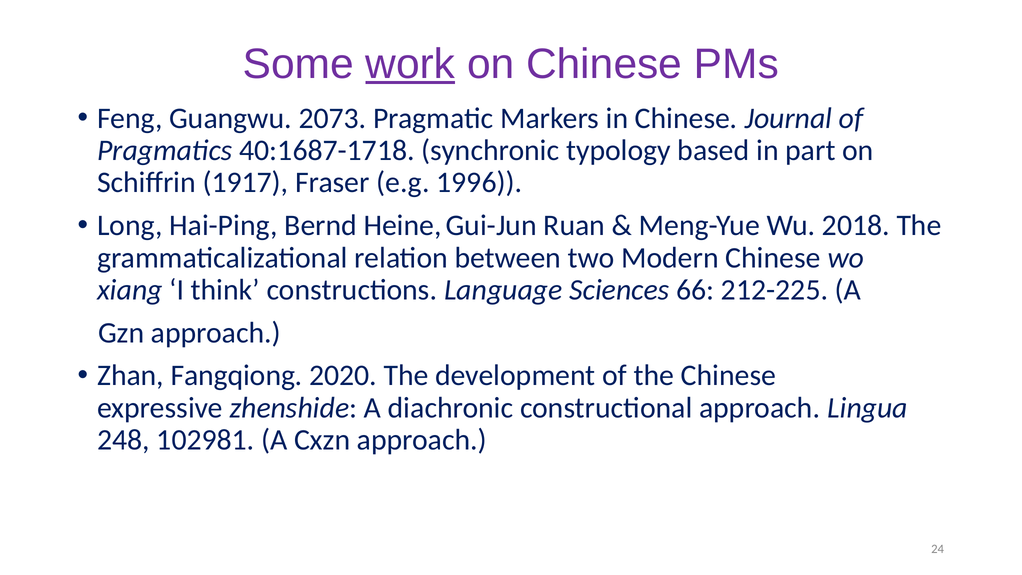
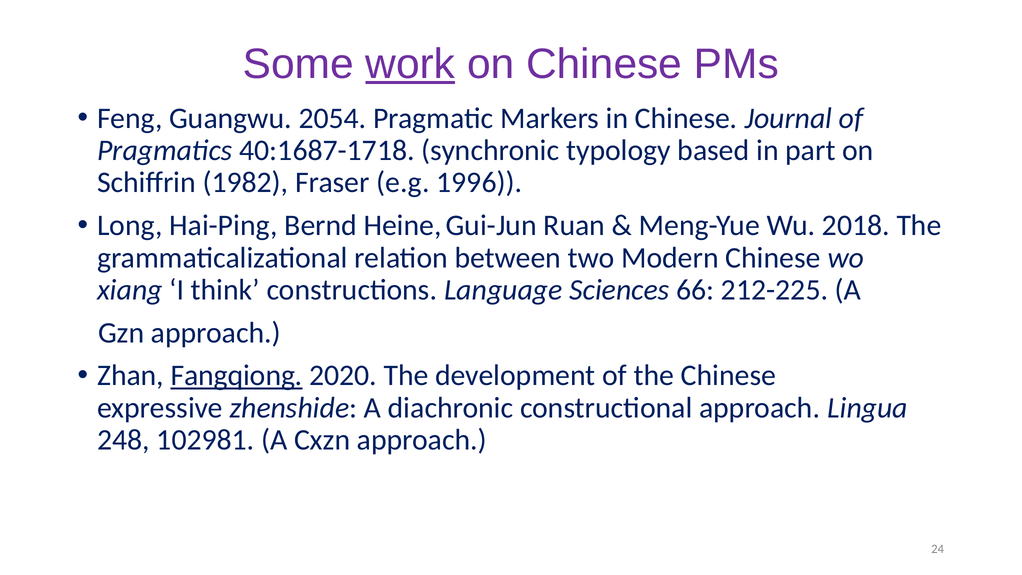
2073: 2073 -> 2054 (332, 118)
1917: 1917 -> 1982 (246, 183)
Fangqiong underline: none -> present (237, 376)
